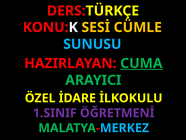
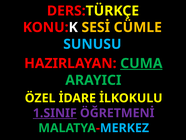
1.SINIF underline: none -> present (55, 113)
